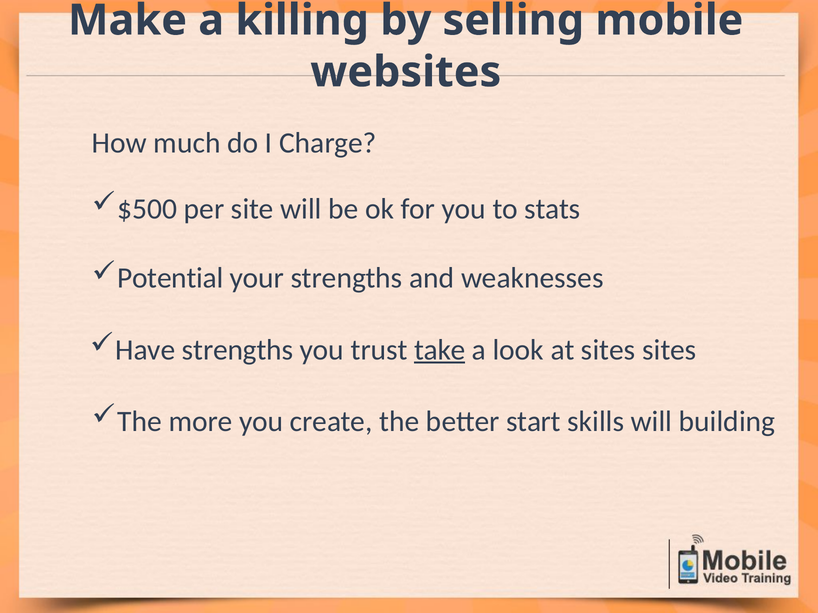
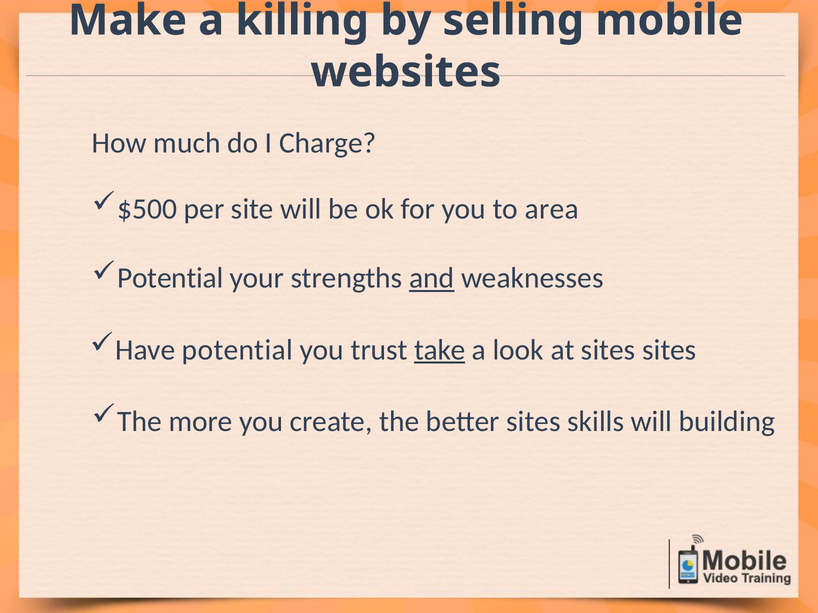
stats: stats -> area (552, 209)
and underline: none -> present (432, 278)
Have strengths: strengths -> potential (237, 350)
better start: start -> sites (533, 422)
